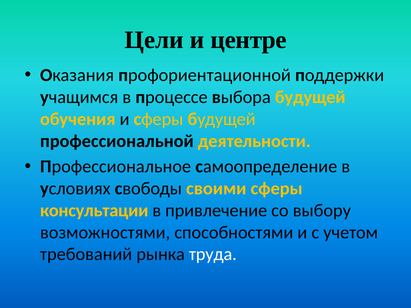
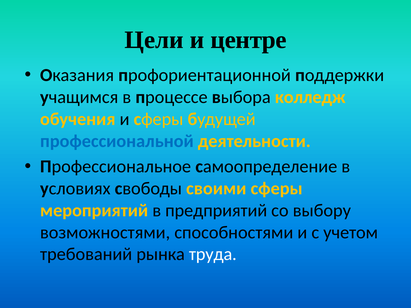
выбора будущей: будущей -> колледж (310, 97)
профессиональной colour: black -> blue (117, 141)
консультации: консультации -> мероприятий (94, 211)
привлечение: привлечение -> предприятий (216, 211)
